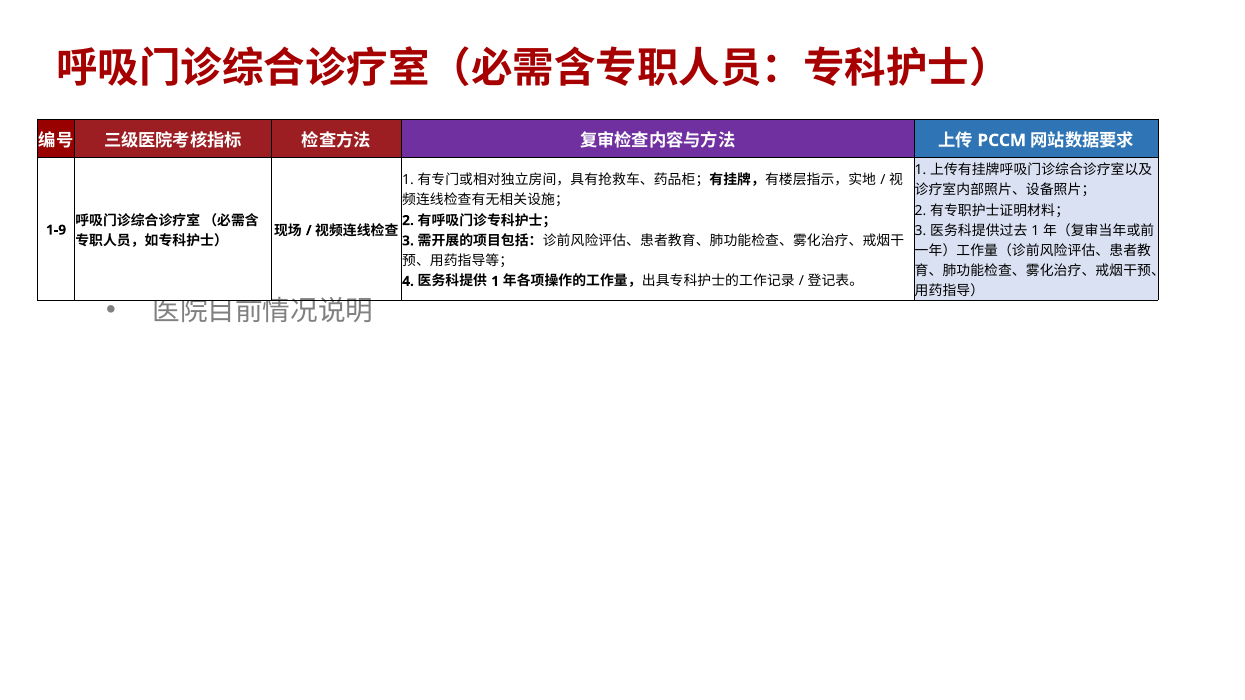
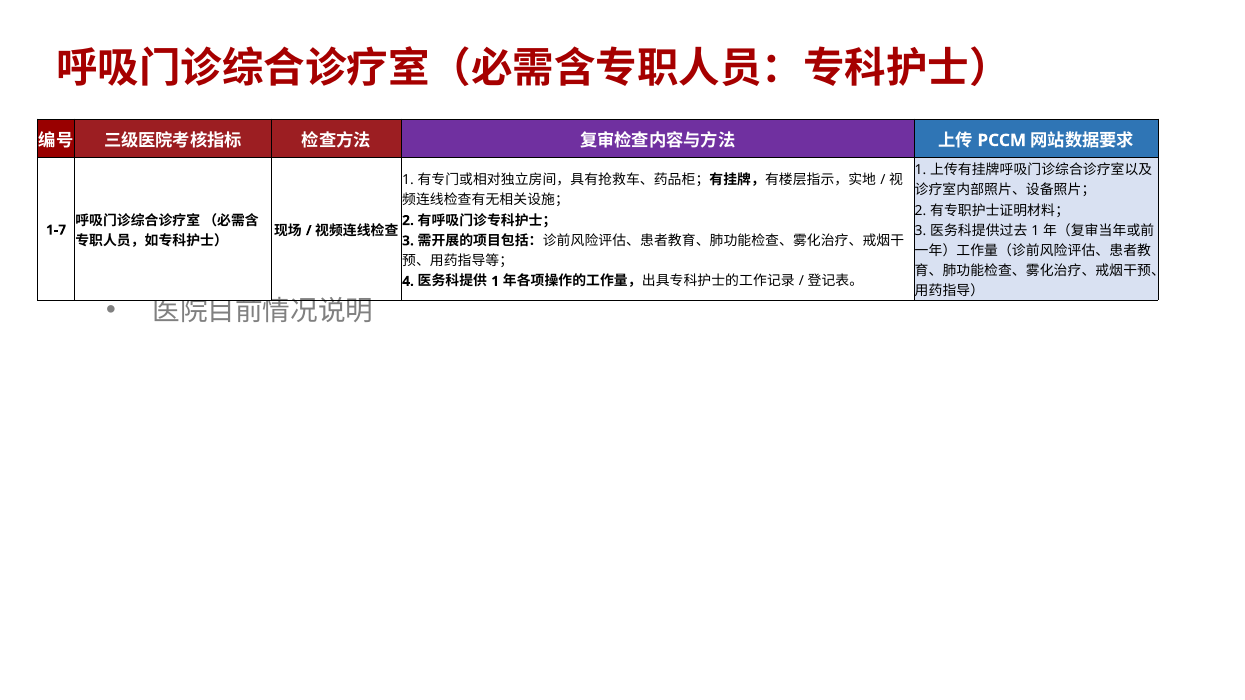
1-9: 1-9 -> 1-7 (56, 230)
